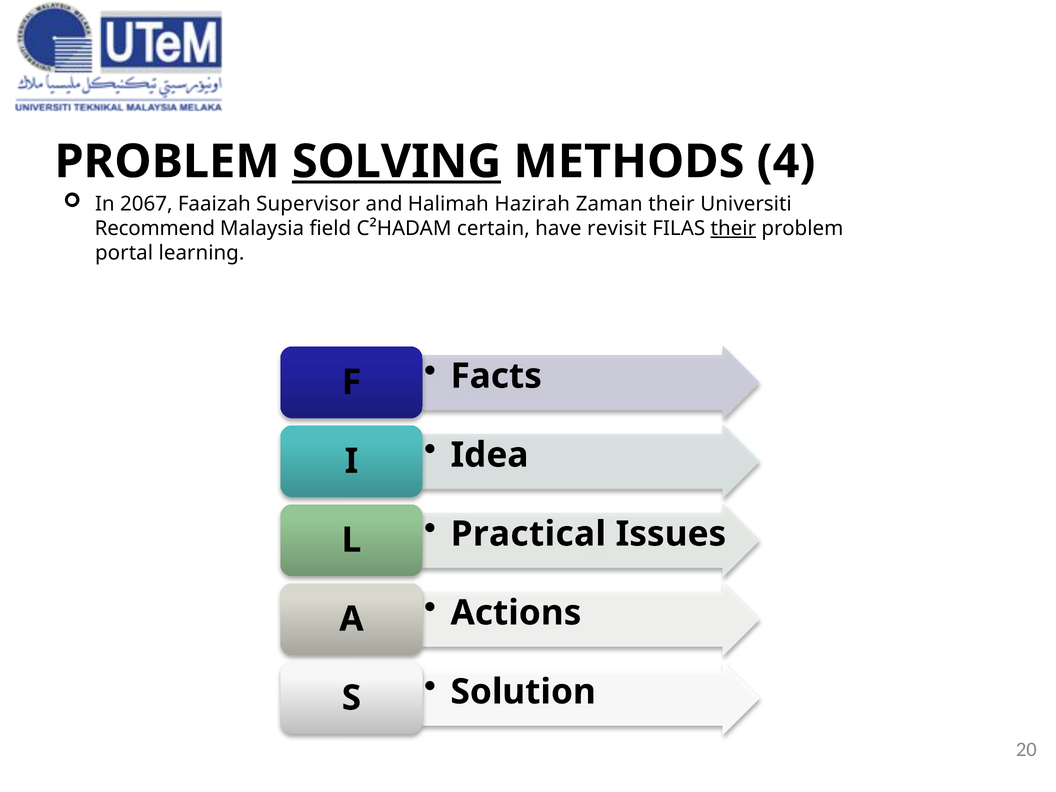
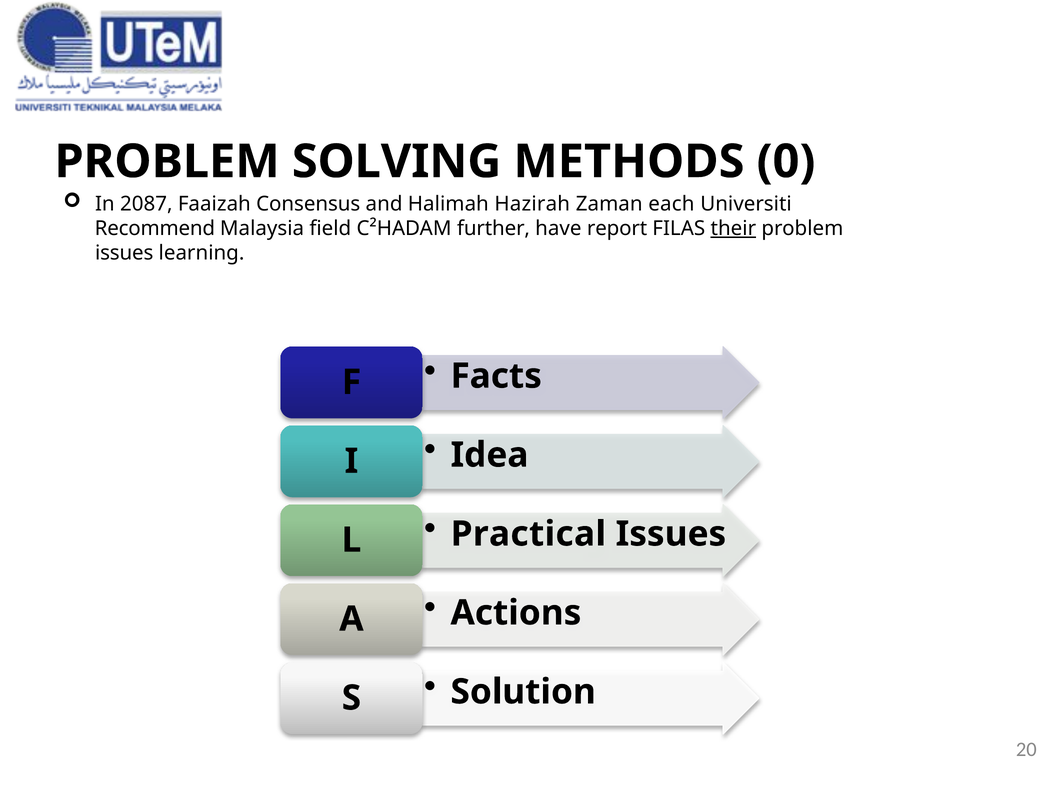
SOLVING underline: present -> none (397, 162)
4: 4 -> 0 (786, 162)
2067: 2067 -> 2087 (146, 204)
Supervisor: Supervisor -> Consensus (308, 204)
Zaman their: their -> each (671, 204)
certain: certain -> further (493, 228)
revisit: revisit -> report (617, 228)
portal: portal -> issues (124, 253)
